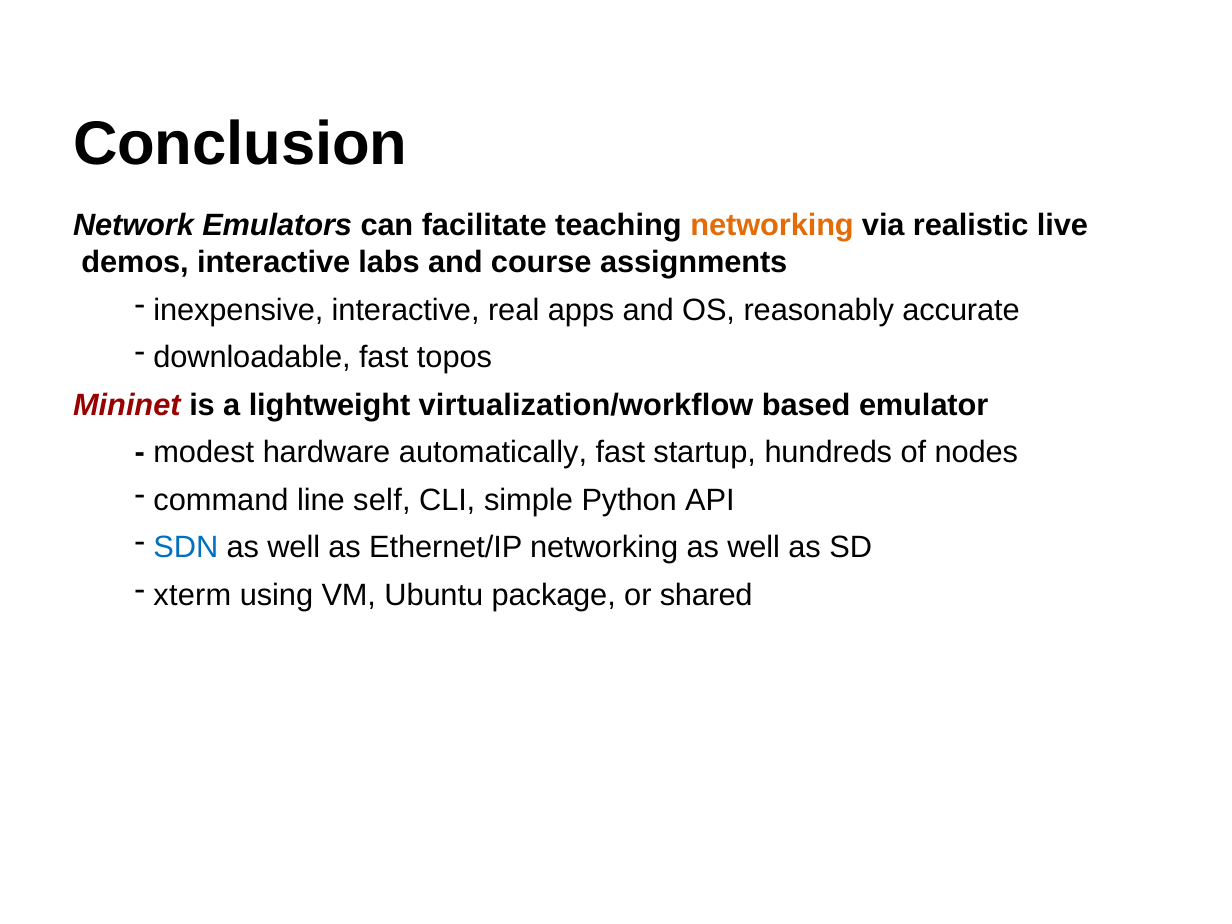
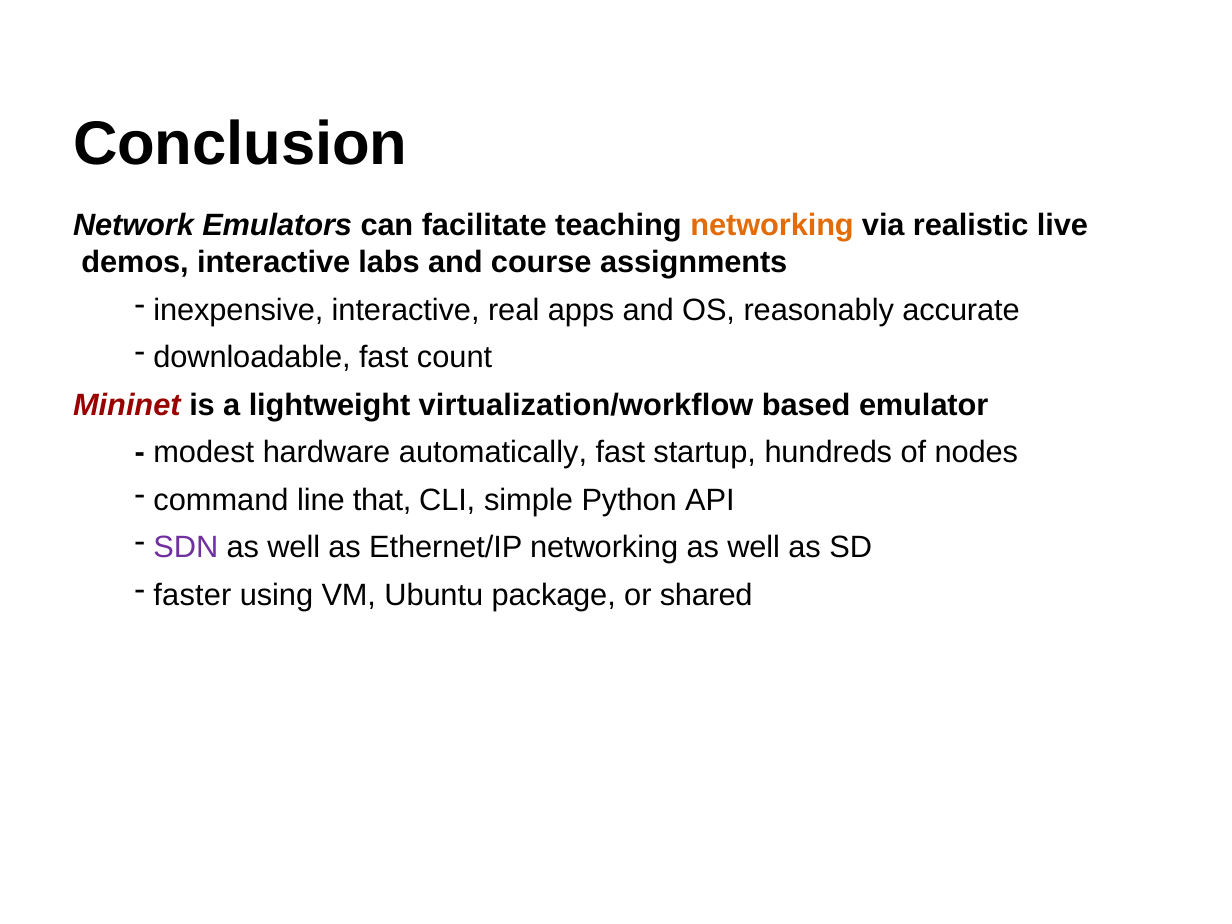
topos: topos -> count (455, 358)
self: self -> that (382, 500)
SDN colour: blue -> purple (186, 548)
xterm: xterm -> faster (192, 595)
